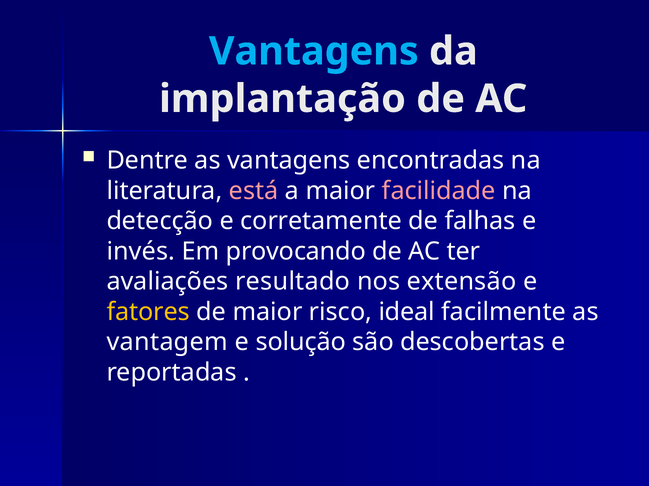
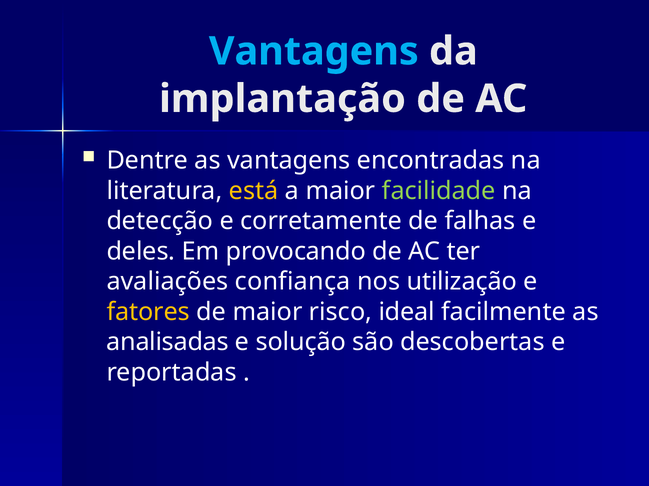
está colour: pink -> yellow (254, 191)
facilidade colour: pink -> light green (439, 191)
invés: invés -> deles (141, 252)
resultado: resultado -> confiança (293, 282)
extensão: extensão -> utilização (462, 282)
vantagem: vantagem -> analisadas (168, 343)
